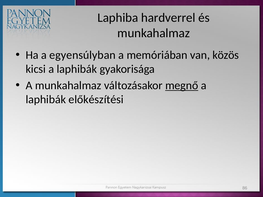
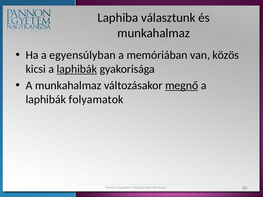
hardverrel: hardverrel -> választunk (168, 18)
laphibák underline: none -> present (77, 69)
előkészítési: előkészítési -> folyamatok (96, 100)
